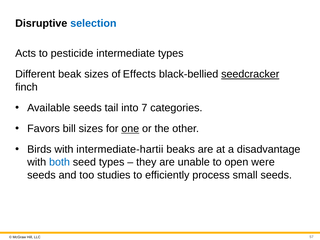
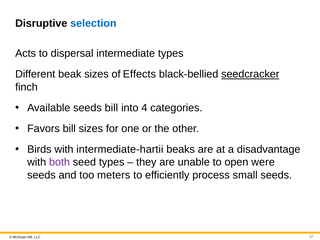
pesticide: pesticide -> dispersal (72, 53)
seeds tail: tail -> bill (111, 108)
7: 7 -> 4 (144, 108)
one underline: present -> none (130, 129)
both colour: blue -> purple (59, 162)
studies: studies -> meters (114, 175)
